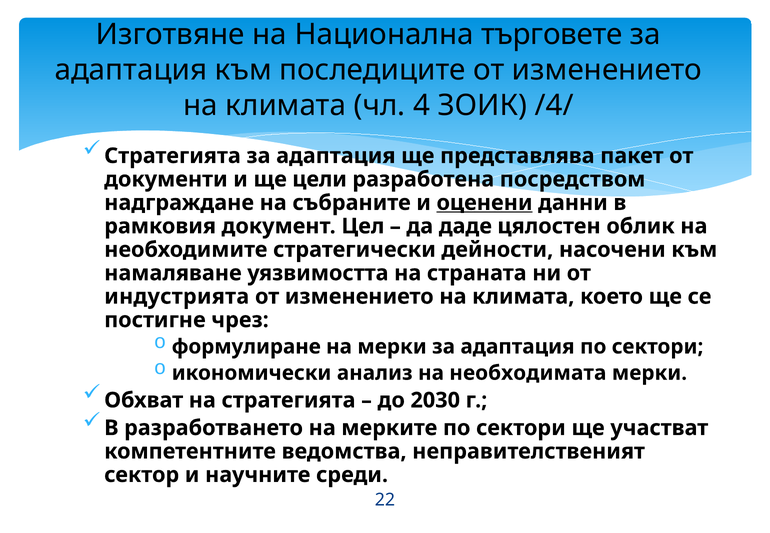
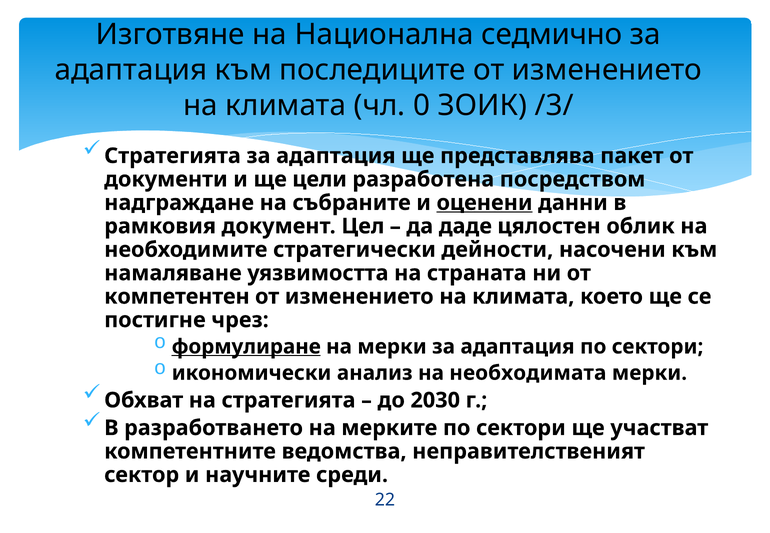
търговете: търговете -> седмично (552, 35)
4: 4 -> 0 (422, 106)
/4/: /4/ -> /3/ (554, 106)
индустрията: индустрията -> компетентен (177, 297)
формулиране underline: none -> present (246, 347)
